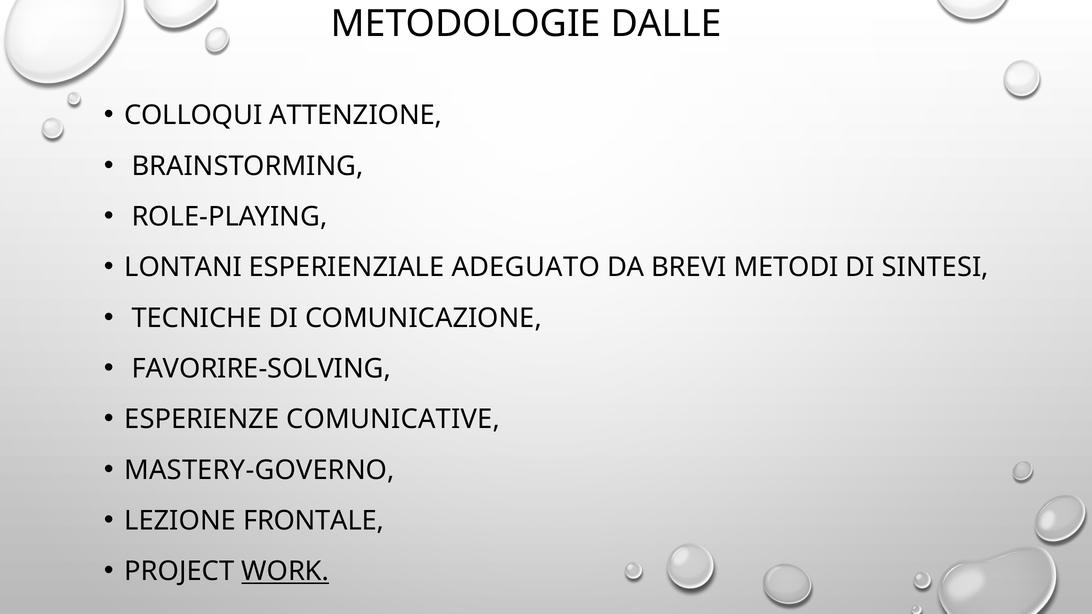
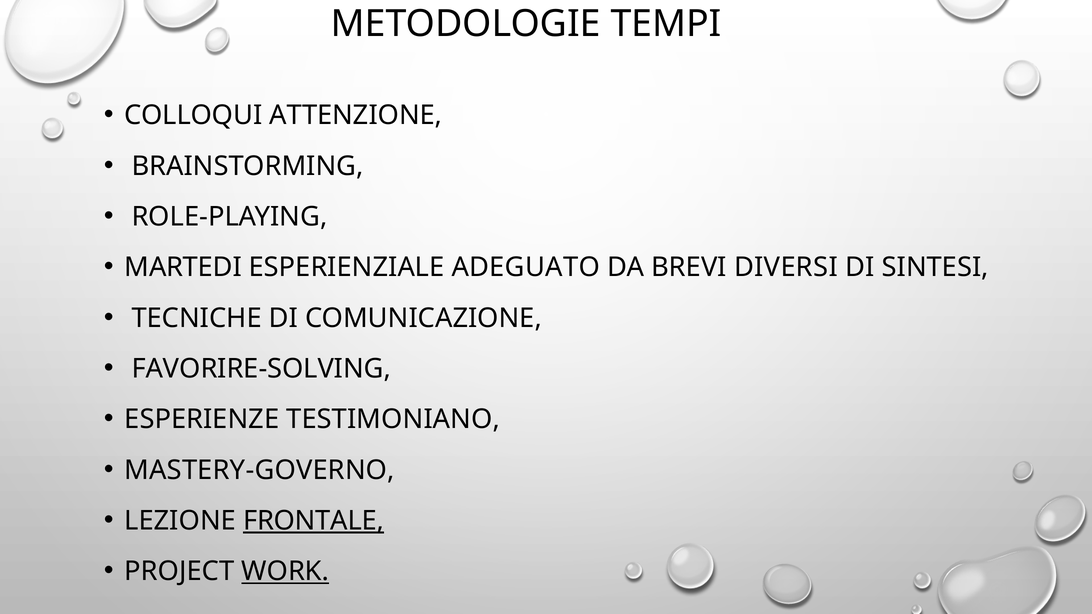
DALLE: DALLE -> TEMPI (666, 24)
LONTANI: LONTANI -> MARTEDI (183, 268)
METODI: METODI -> DIVERSI (786, 268)
COMUNICATIVE: COMUNICATIVE -> TESTIMONIANO (393, 420)
FRONTALE underline: none -> present (314, 521)
